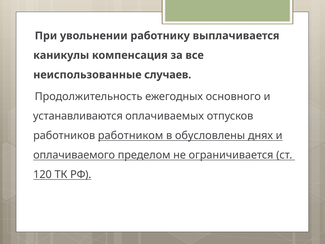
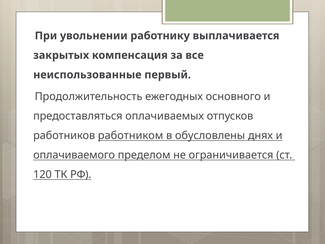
каникулы: каникулы -> закрытых (61, 55)
случаев: случаев -> первый (168, 75)
устанавливаются: устанавливаются -> предоставляться (78, 116)
